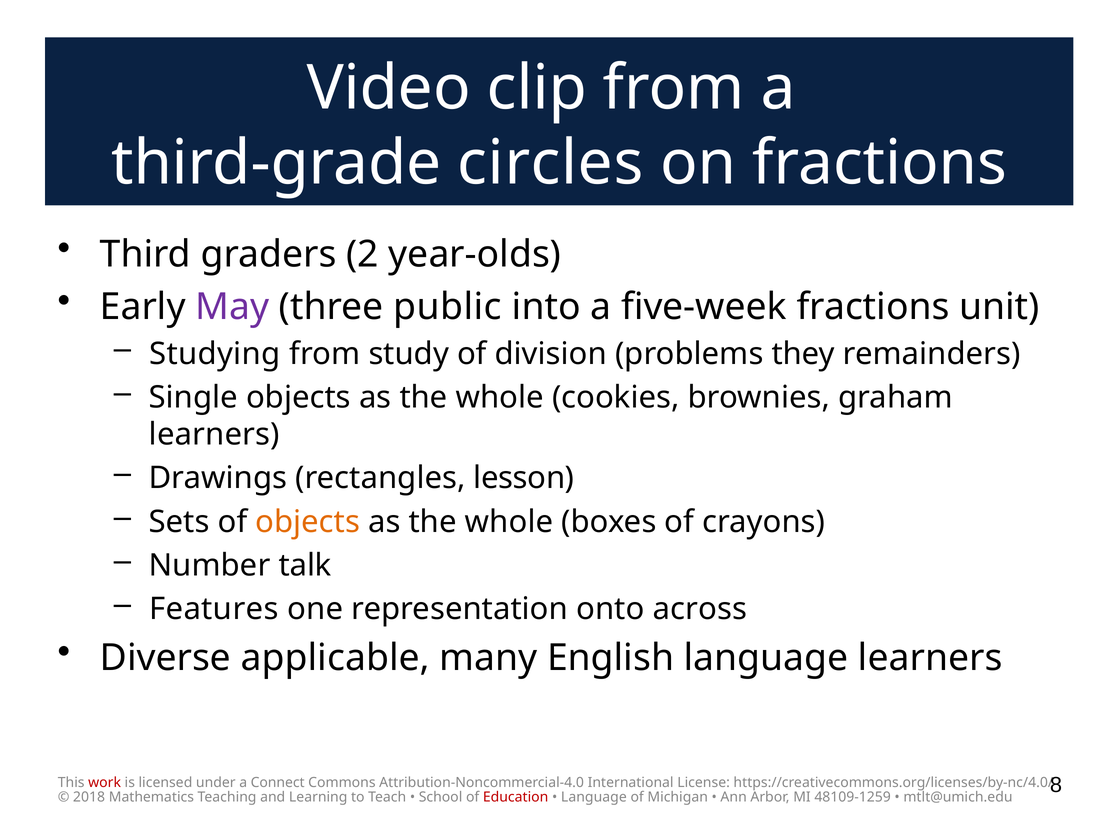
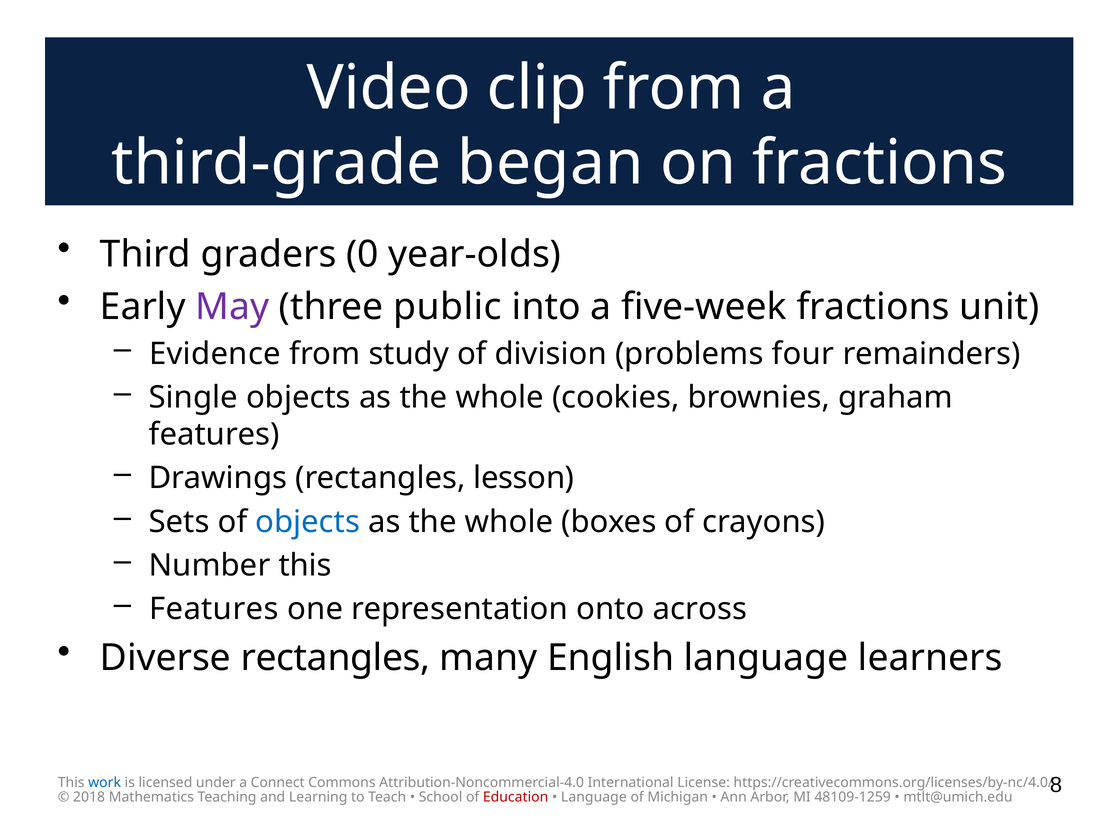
circles: circles -> began (551, 163)
2: 2 -> 0 (363, 255)
Studying: Studying -> Evidence (215, 354)
they: they -> four (803, 354)
learners: learners -> features (214, 435)
objects colour: orange -> blue (308, 522)
Number talk: talk -> this (305, 565)
Diverse applicable: applicable -> rectangles (335, 658)
work colour: red -> blue (105, 783)
